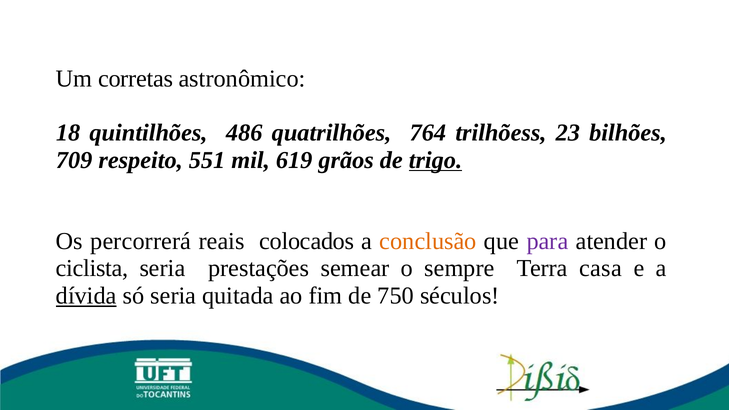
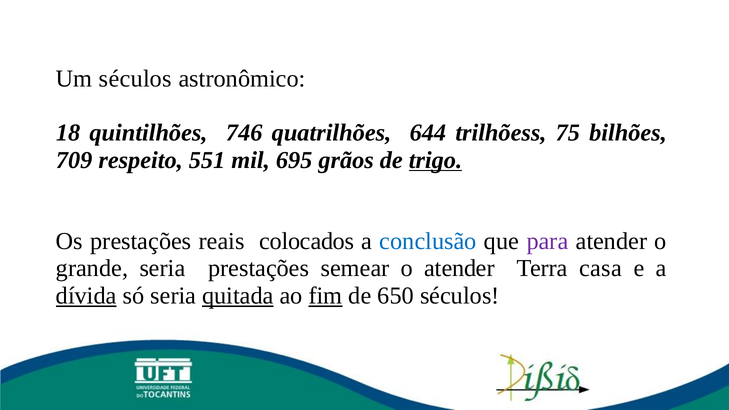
Um corretas: corretas -> séculos (135, 79)
486: 486 -> 746 (244, 133)
764: 764 -> 644 (428, 133)
23: 23 -> 75 (568, 133)
619: 619 -> 695 (294, 160)
Os percorrerá: percorrerá -> prestações (141, 241)
conclusão colour: orange -> blue (428, 241)
ciclista: ciclista -> grande (92, 269)
o sempre: sempre -> atender (460, 269)
quitada underline: none -> present (238, 296)
fim underline: none -> present (326, 296)
750: 750 -> 650 (396, 296)
